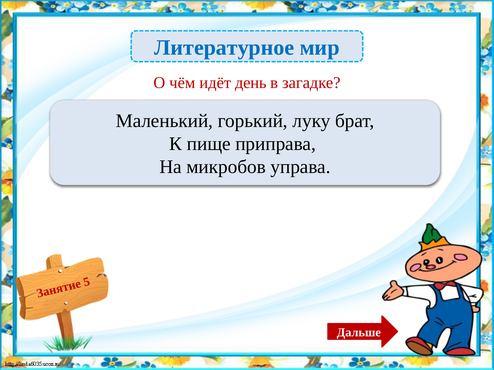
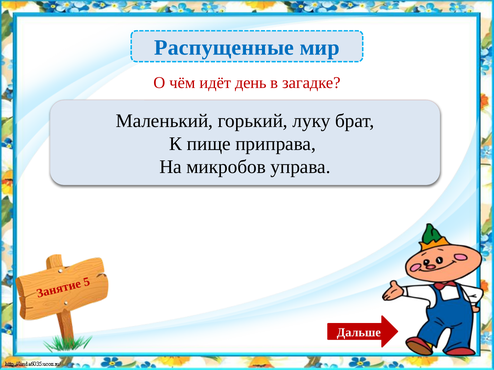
Литературное: Литературное -> Распущенные (224, 48)
